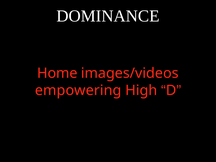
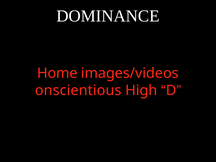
empowering: empowering -> onscientious (78, 90)
